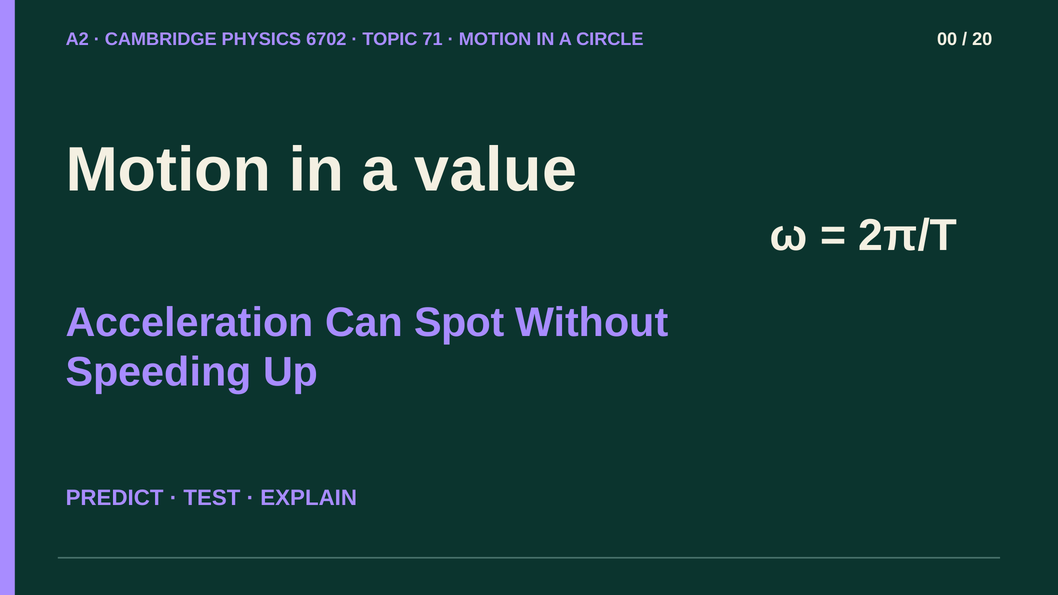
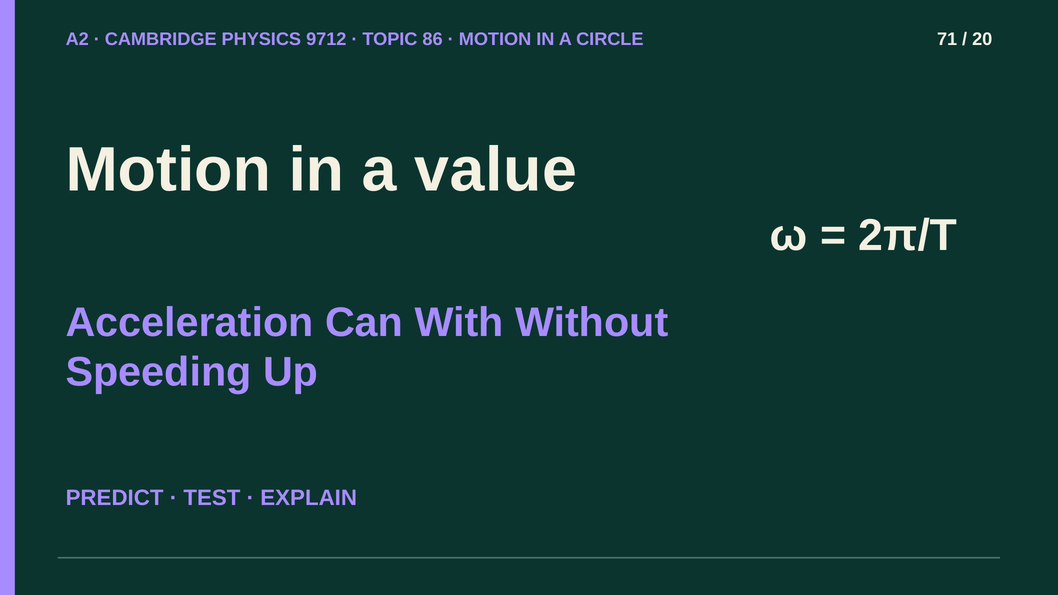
6702: 6702 -> 9712 (326, 39)
71: 71 -> 86 (433, 39)
00: 00 -> 71 (947, 39)
Spot: Spot -> With (459, 323)
